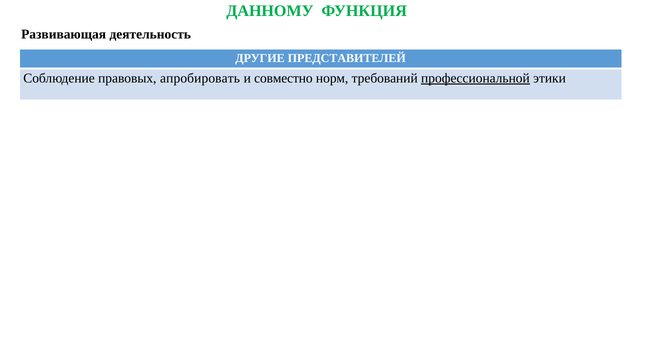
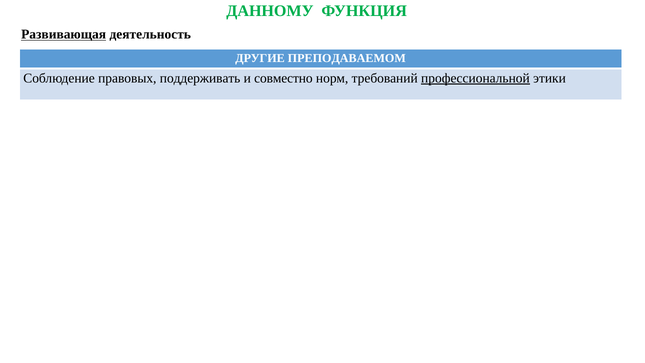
Развивающая underline: none -> present (64, 34)
ПРЕДСТАВИТЕЛЕЙ: ПРЕДСТАВИТЕЛЕЙ -> ПРЕПОДАВАЕМОМ (347, 58)
апробировать: апробировать -> поддерживать (200, 78)
